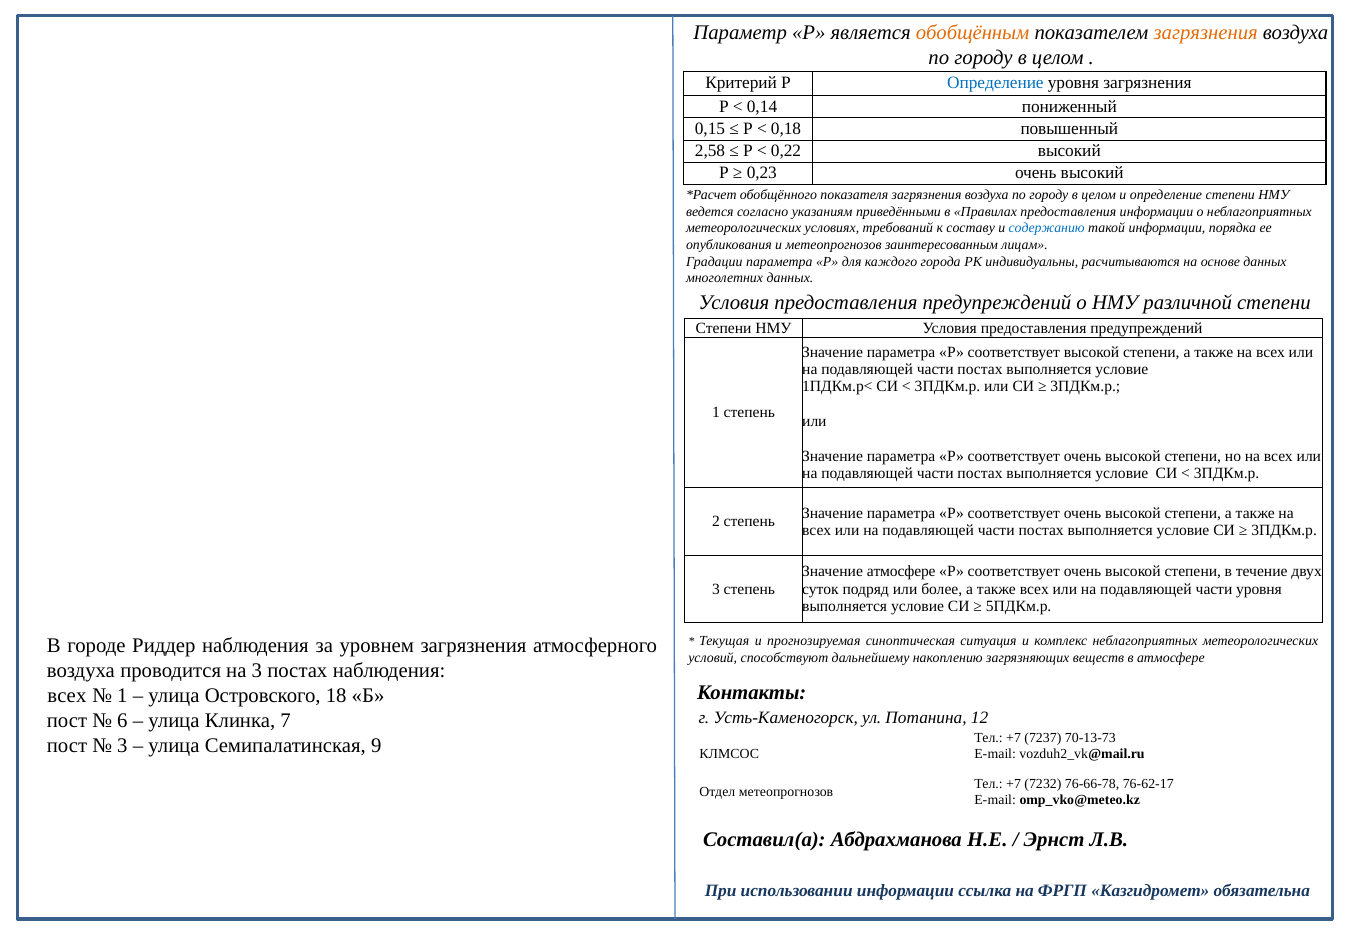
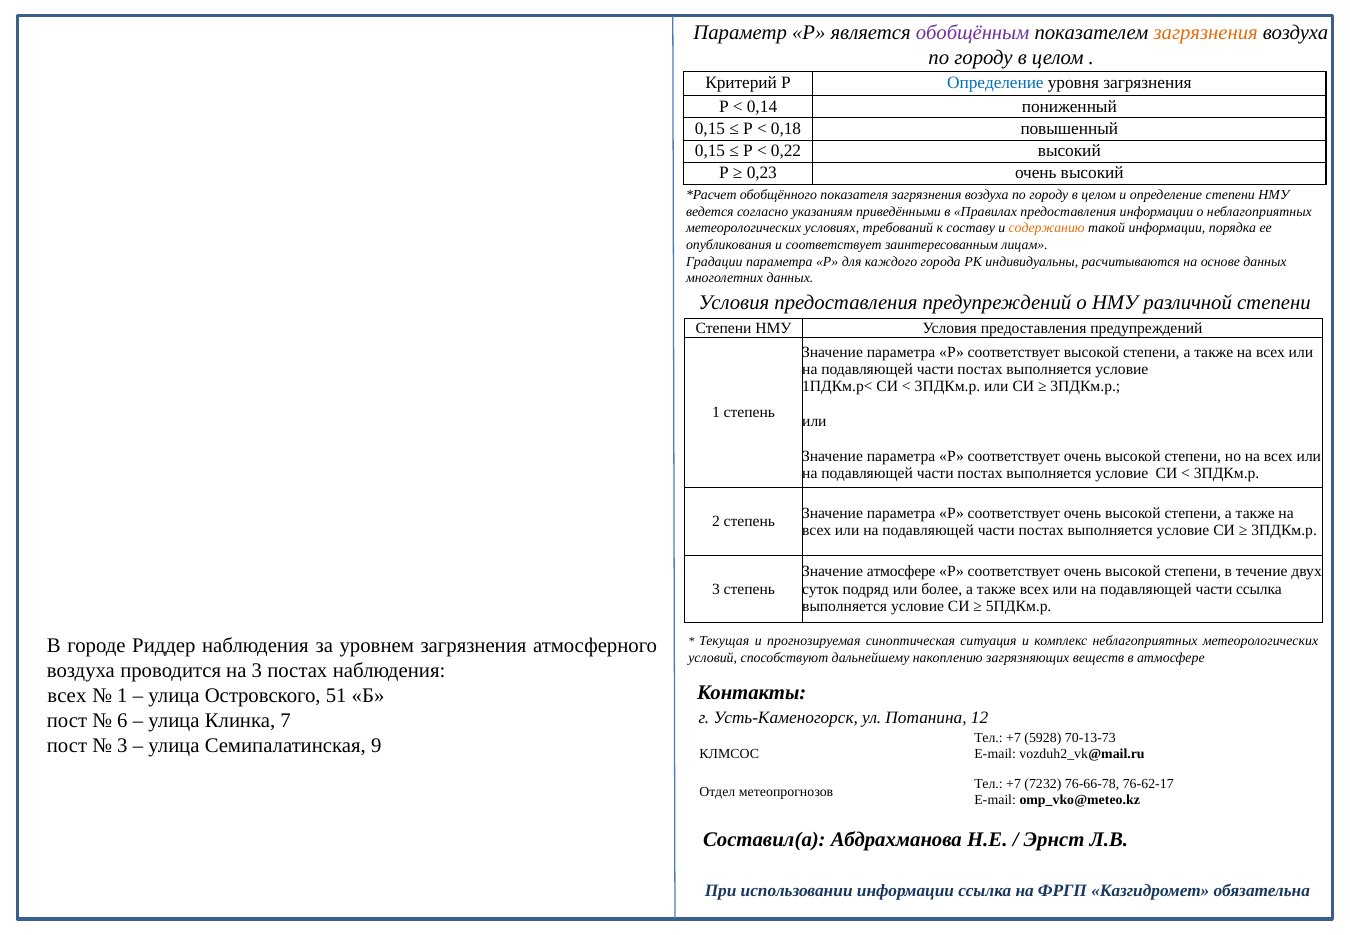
обобщённым colour: orange -> purple (973, 32)
2,58: 2,58 -> 0,15 (710, 151)
содержанию colour: blue -> orange (1047, 228)
и метеопрогнозов: метеопрогнозов -> соответствует (834, 245)
части уровня: уровня -> ссылка (1259, 589)
18: 18 -> 51 (336, 695)
7237: 7237 -> 5928 (1043, 738)
